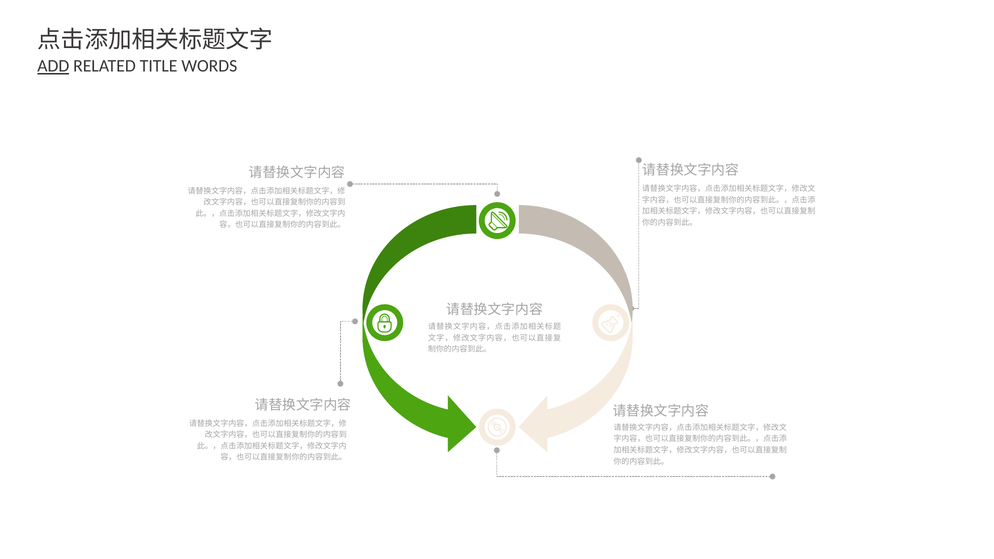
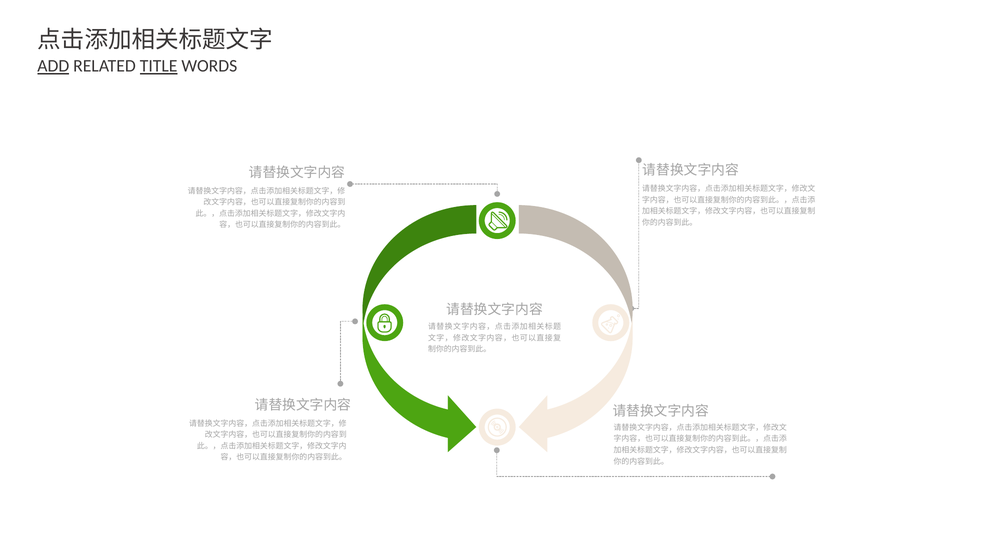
TITLE underline: none -> present (159, 66)
